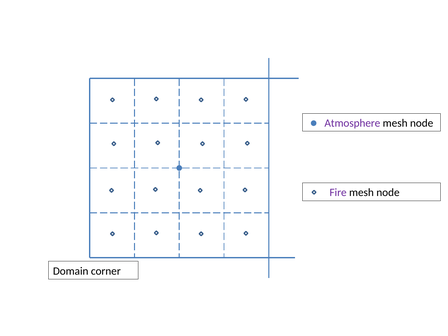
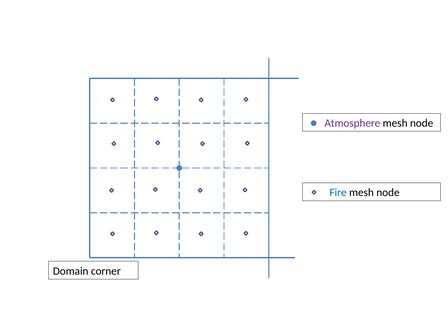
Fire colour: purple -> blue (338, 193)
